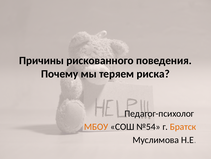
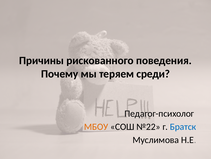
риска: риска -> среди (153, 74)
№54: №54 -> №22 (148, 126)
Братск colour: orange -> blue (183, 126)
